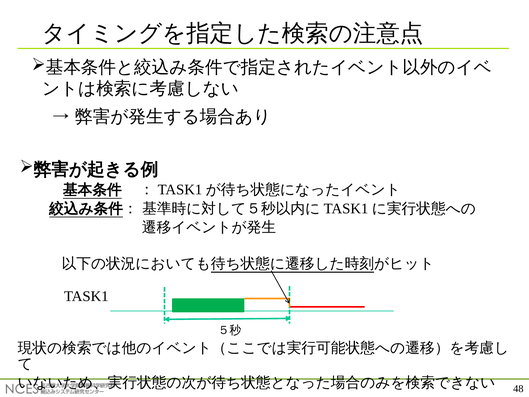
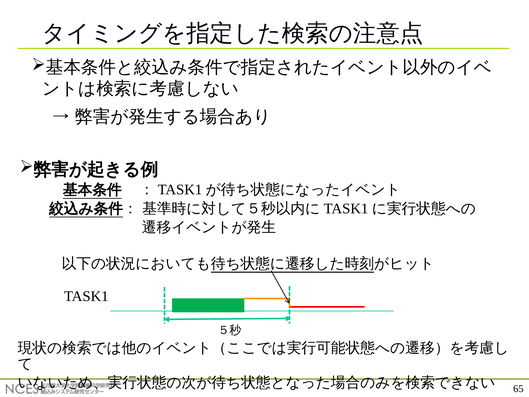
48: 48 -> 65 (518, 389)
